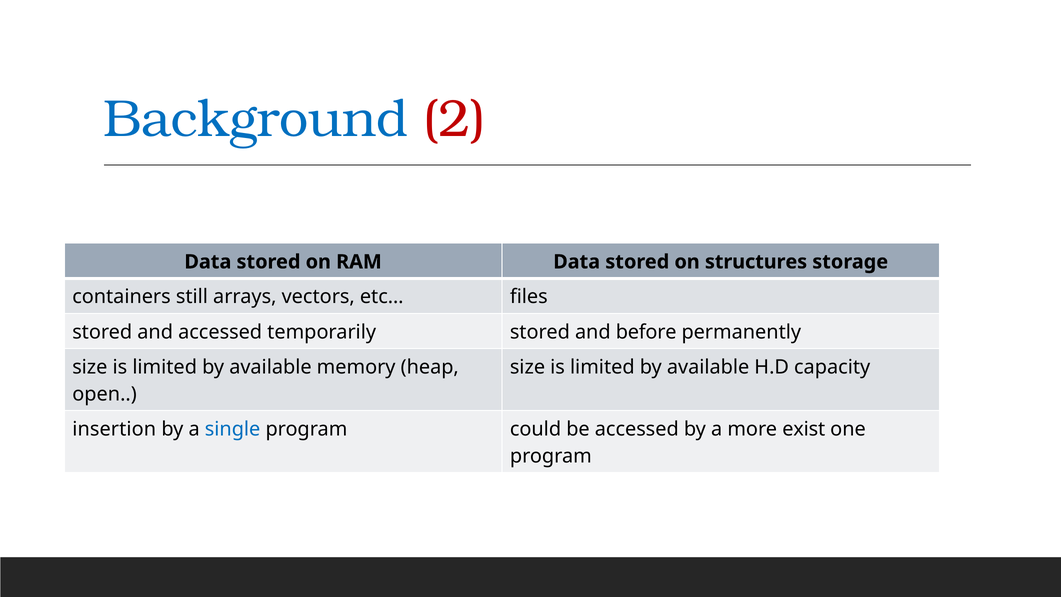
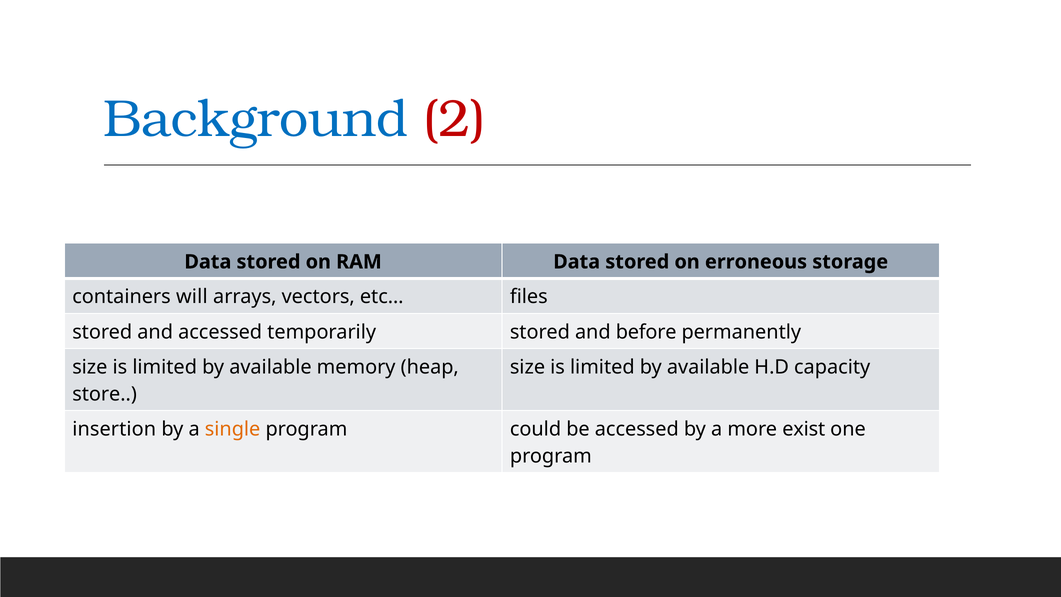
structures: structures -> erroneous (756, 262)
still: still -> will (192, 297)
open: open -> store (105, 394)
single colour: blue -> orange (233, 429)
